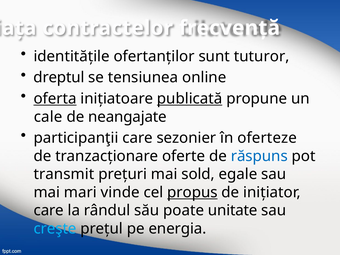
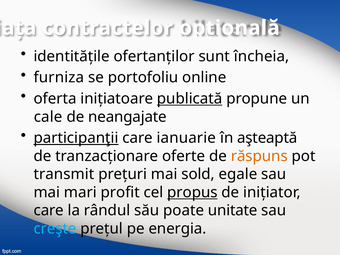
frecvenţă: frecvenţă -> opţională (229, 28)
tuturor: tuturor -> încheia (262, 56)
dreptul: dreptul -> furniza (59, 77)
tensiunea: tensiunea -> portofoliu (143, 77)
oferta underline: present -> none (55, 99)
participanţii underline: none -> present (76, 138)
sezonier: sezonier -> ianuarie (186, 138)
oferteze: oferteze -> aşteaptă (267, 138)
răspuns colour: blue -> orange (259, 156)
vinde: vinde -> profit (120, 192)
